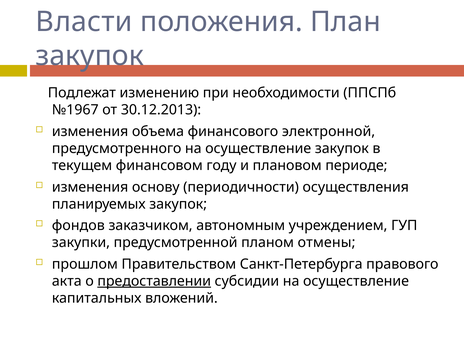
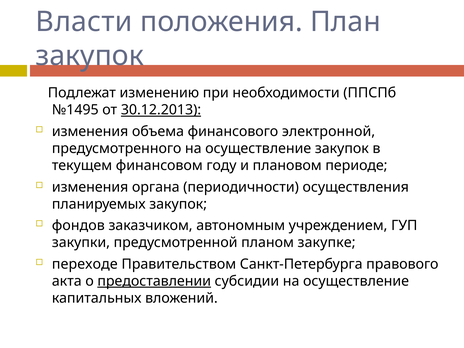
№1967: №1967 -> №1495 (75, 110)
30.12.2013 underline: none -> present (161, 110)
основу: основу -> органа (156, 187)
отмены: отмены -> закупке (327, 243)
прошлом: прошлом -> переходе (85, 264)
